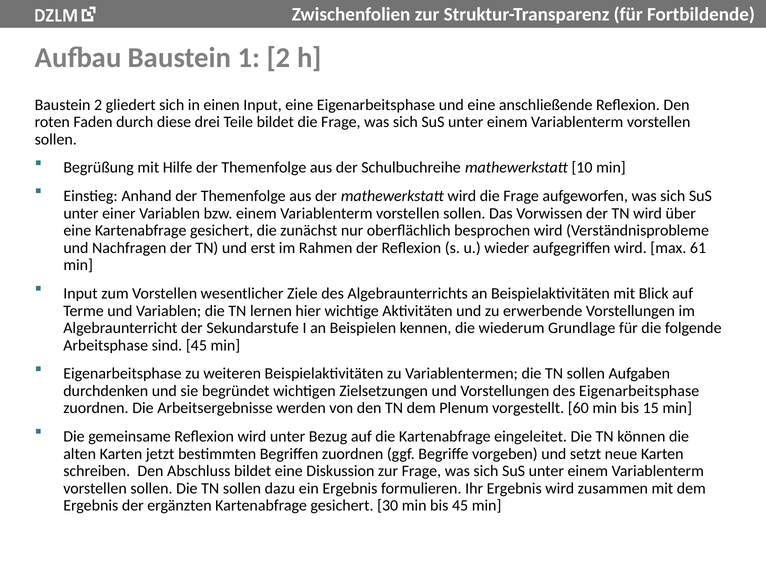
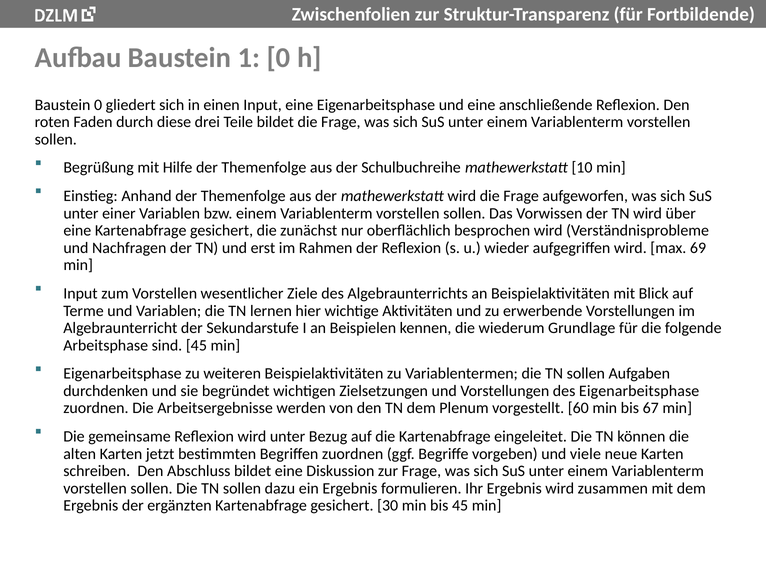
1 2: 2 -> 0 (279, 58)
Baustein 2: 2 -> 0 (98, 105)
61: 61 -> 69 (698, 248)
15: 15 -> 67 (651, 409)
setzt: setzt -> viele (585, 454)
